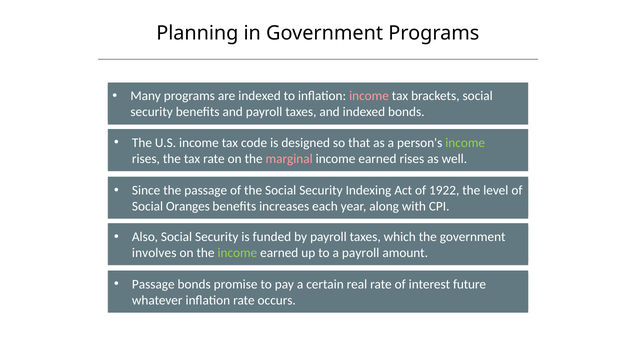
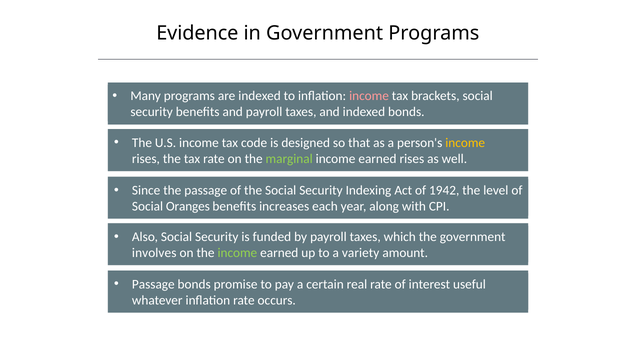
Planning: Planning -> Evidence (197, 33)
income colour: light green -> yellow (465, 143)
marginal colour: pink -> light green (289, 159)
1922: 1922 -> 1942 (444, 190)
a payroll: payroll -> variety (361, 253)
future: future -> useful (469, 284)
